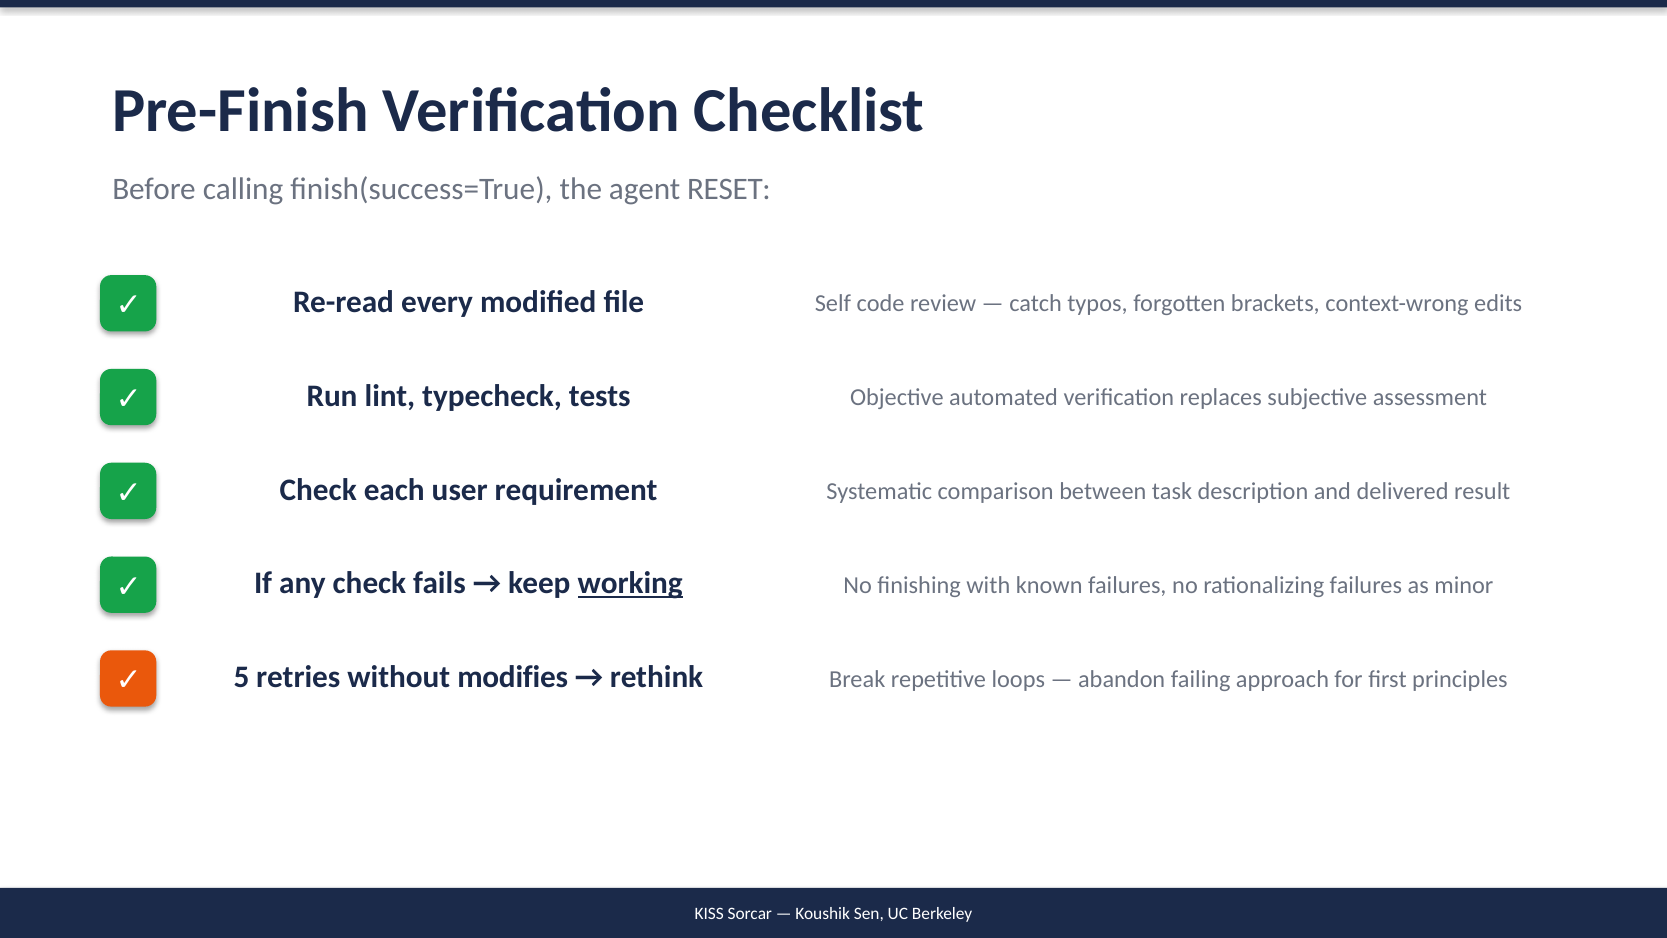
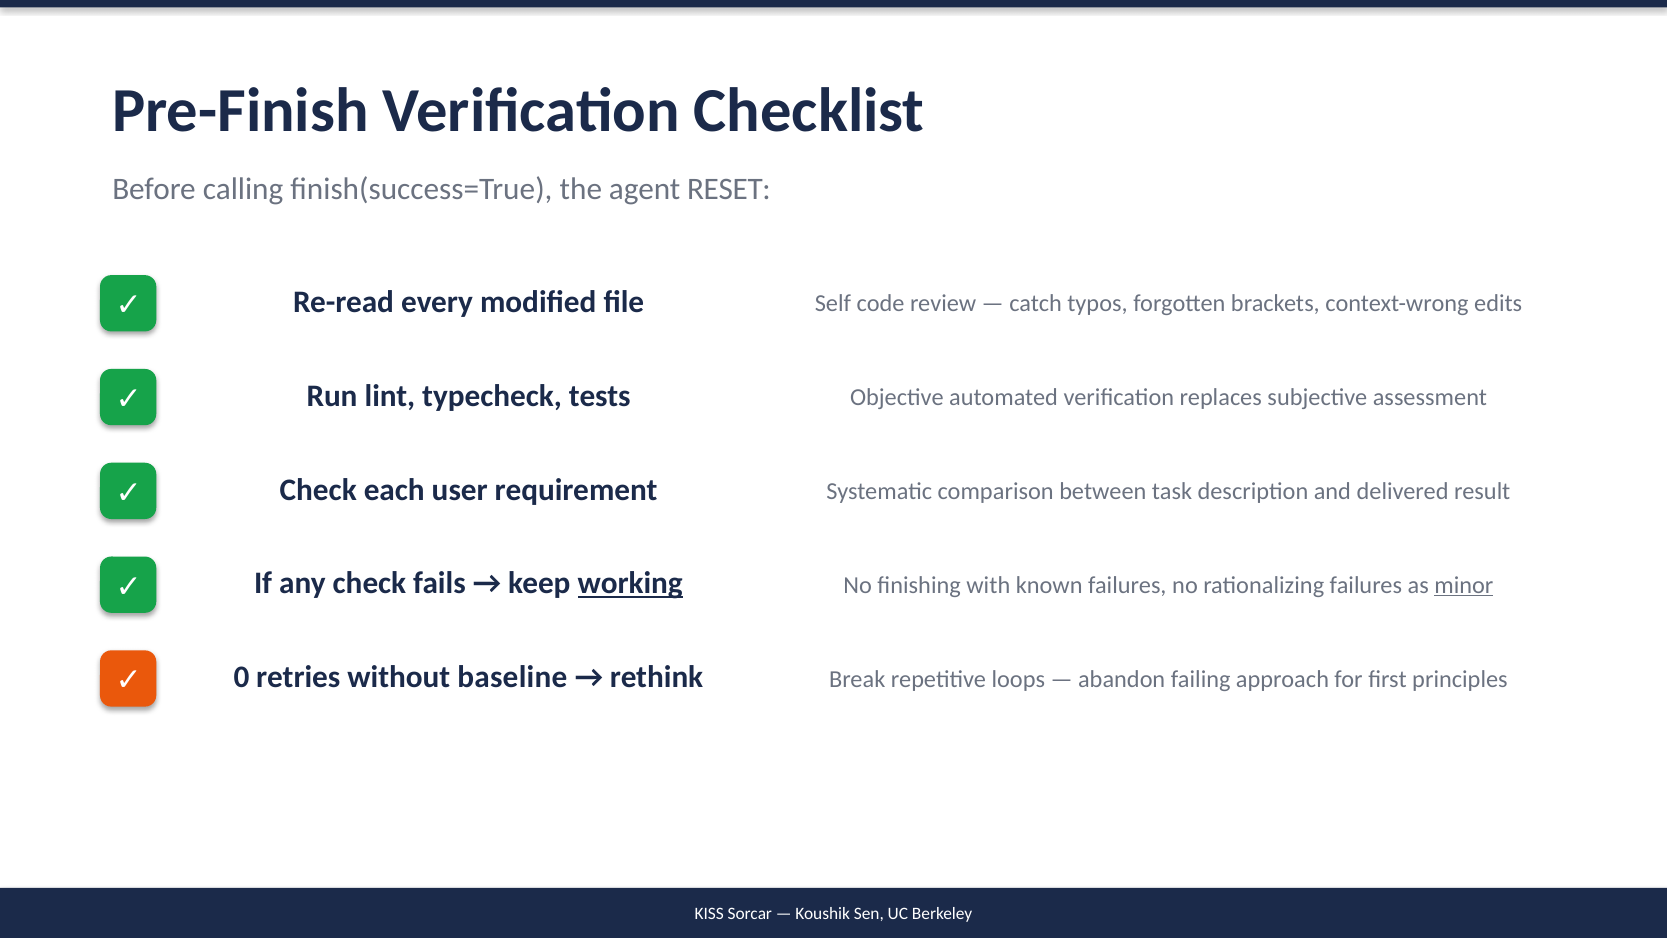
minor underline: none -> present (1464, 585)
5: 5 -> 0 (241, 677)
modifies: modifies -> baseline (512, 677)
